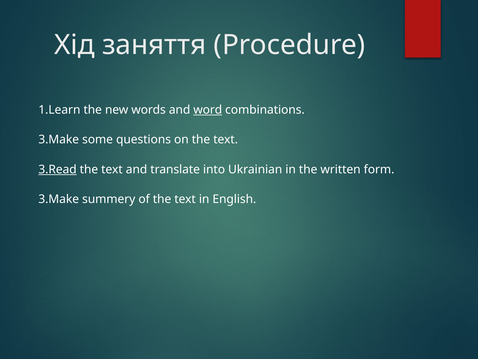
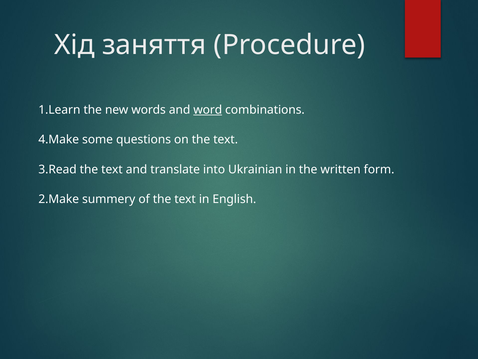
3.Make: 3.Make -> 4.Make (59, 139)
3.Read underline: present -> none (58, 169)
3.Make: 3.Make -> 2.Make (59, 199)
